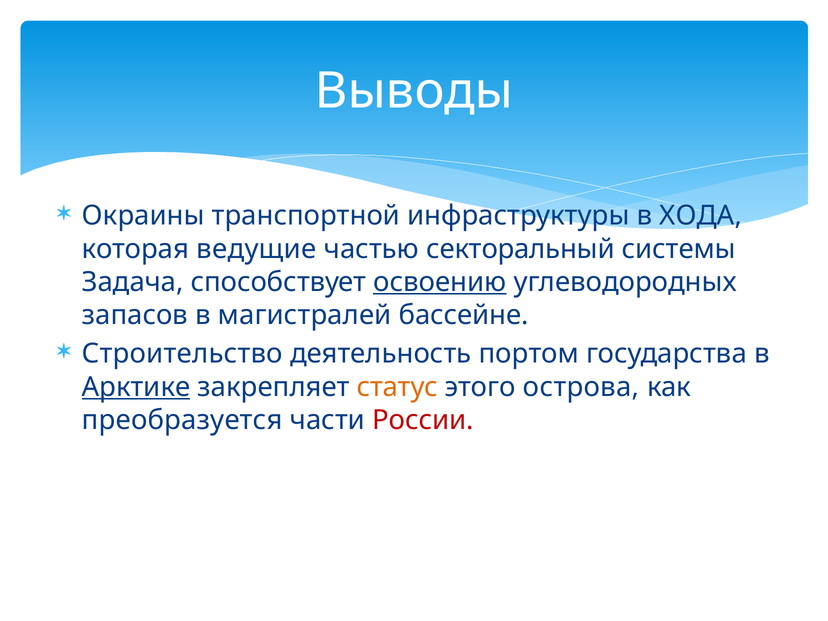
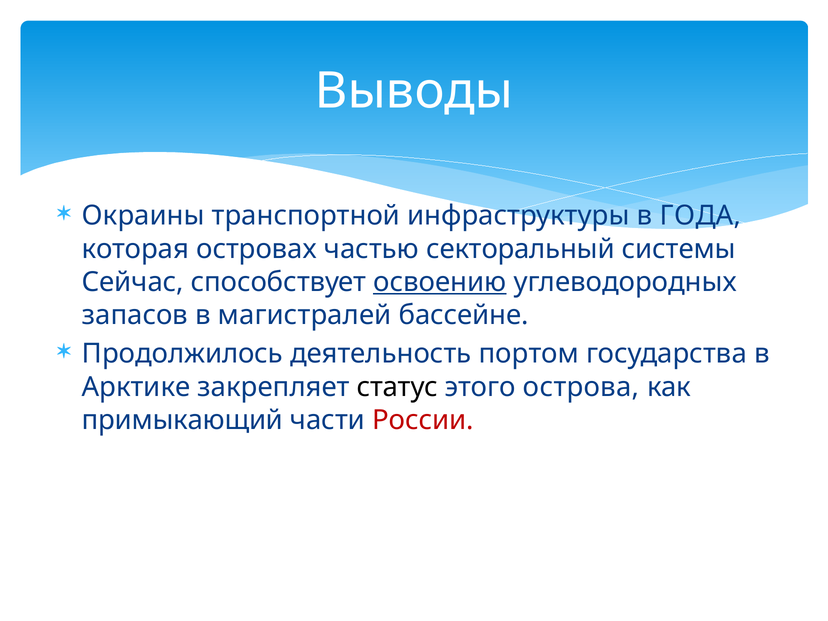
ХОДА: ХОДА -> ГОДА (701, 216)
ведущие: ведущие -> островах (257, 249)
Задача: Задача -> Сейчас (133, 282)
Строительство: Строительство -> Продолжилось (182, 354)
Арктике underline: present -> none (136, 387)
статус colour: orange -> black (397, 387)
преобразуется: преобразуется -> примыкающий (182, 420)
